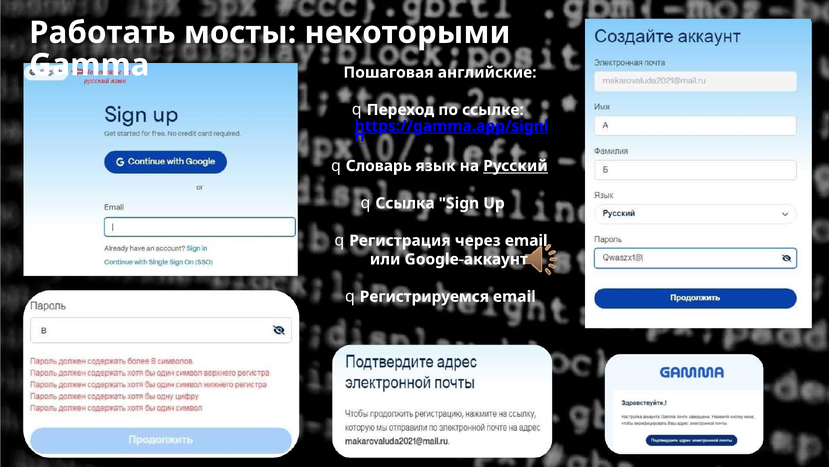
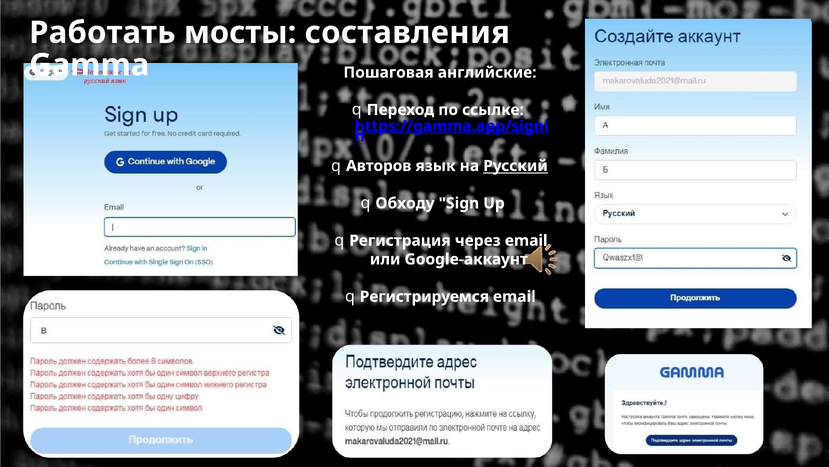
некоторыми: некоторыми -> составления (407, 33)
Словарь: Словарь -> Авторов (379, 166)
Ссылка: Ссылка -> Обходу (405, 203)
